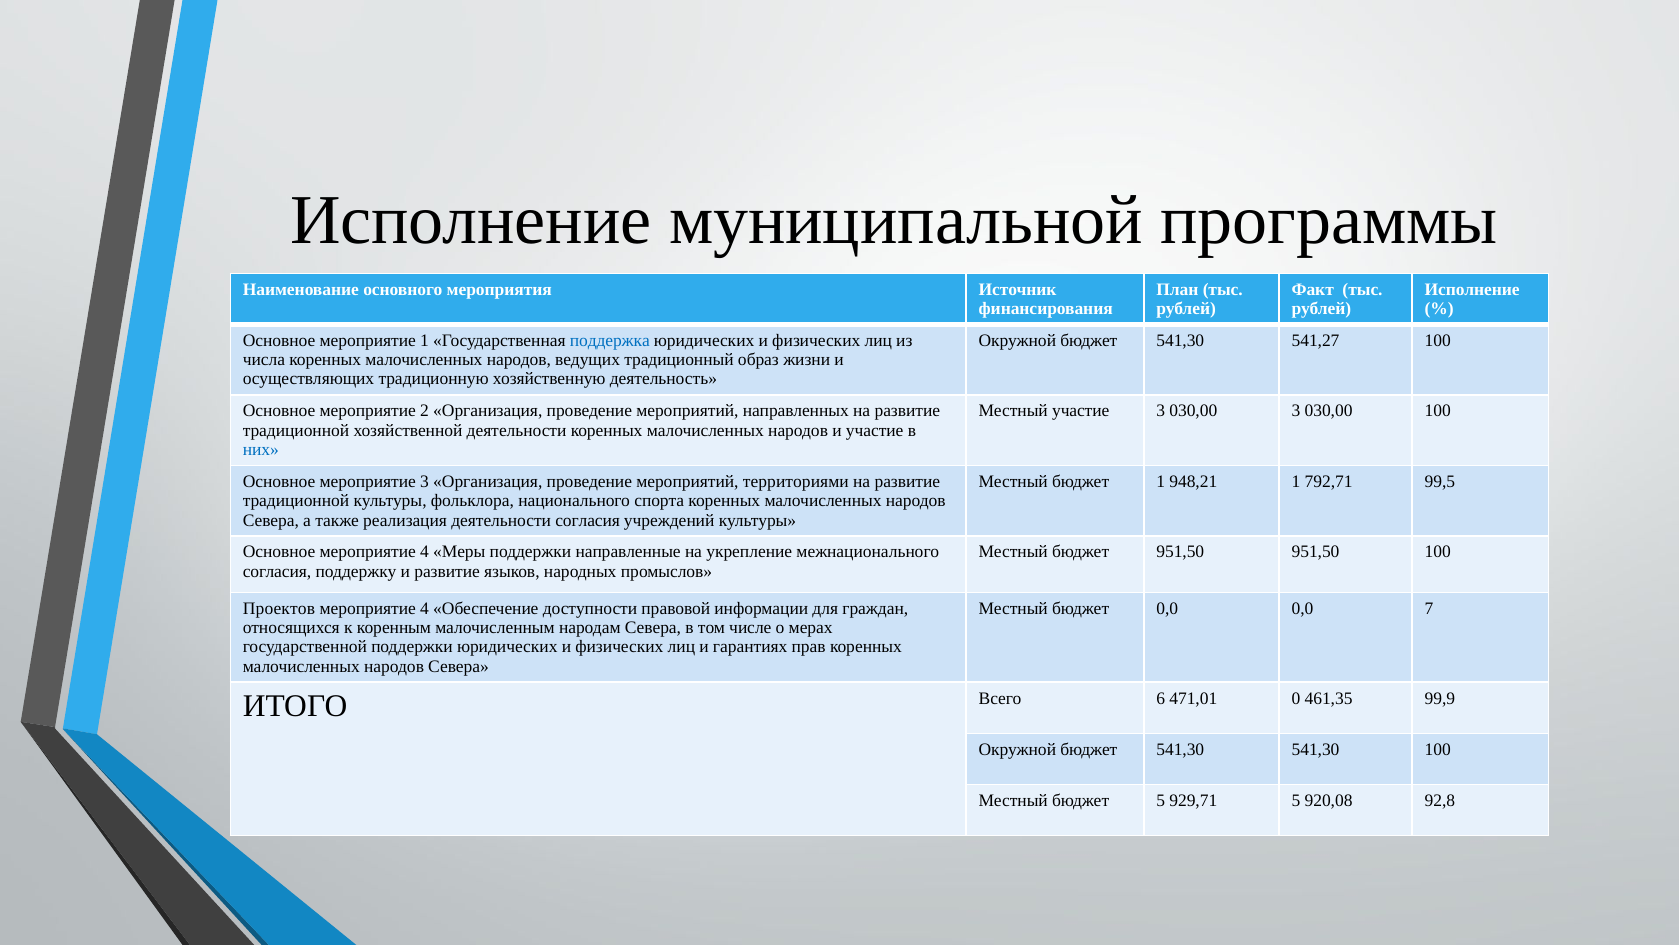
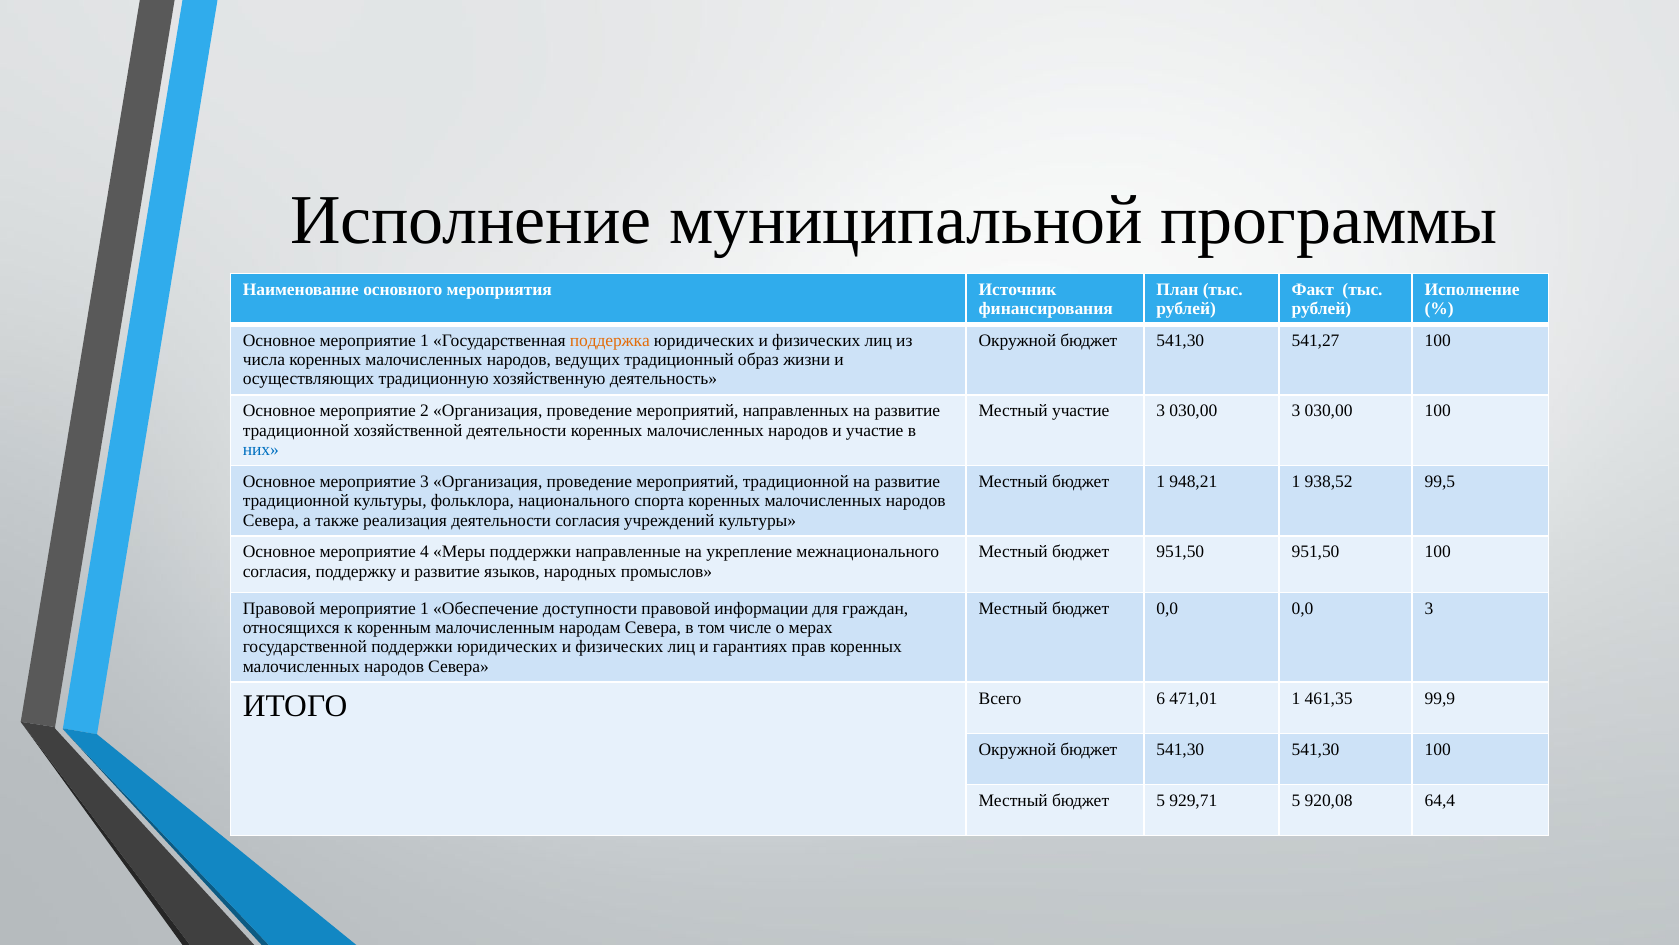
поддержка colour: blue -> orange (610, 340)
мероприятий территориями: территориями -> традиционной (796, 481)
792,71: 792,71 -> 938,52 (1329, 481)
Проектов: Проектов -> Правовой (279, 608)
4: 4 -> 1 (425, 608)
0,0 7: 7 -> 3 (1429, 608)
471,01 0: 0 -> 1 (1296, 698)
92,8: 92,8 -> 64,4 (1440, 800)
